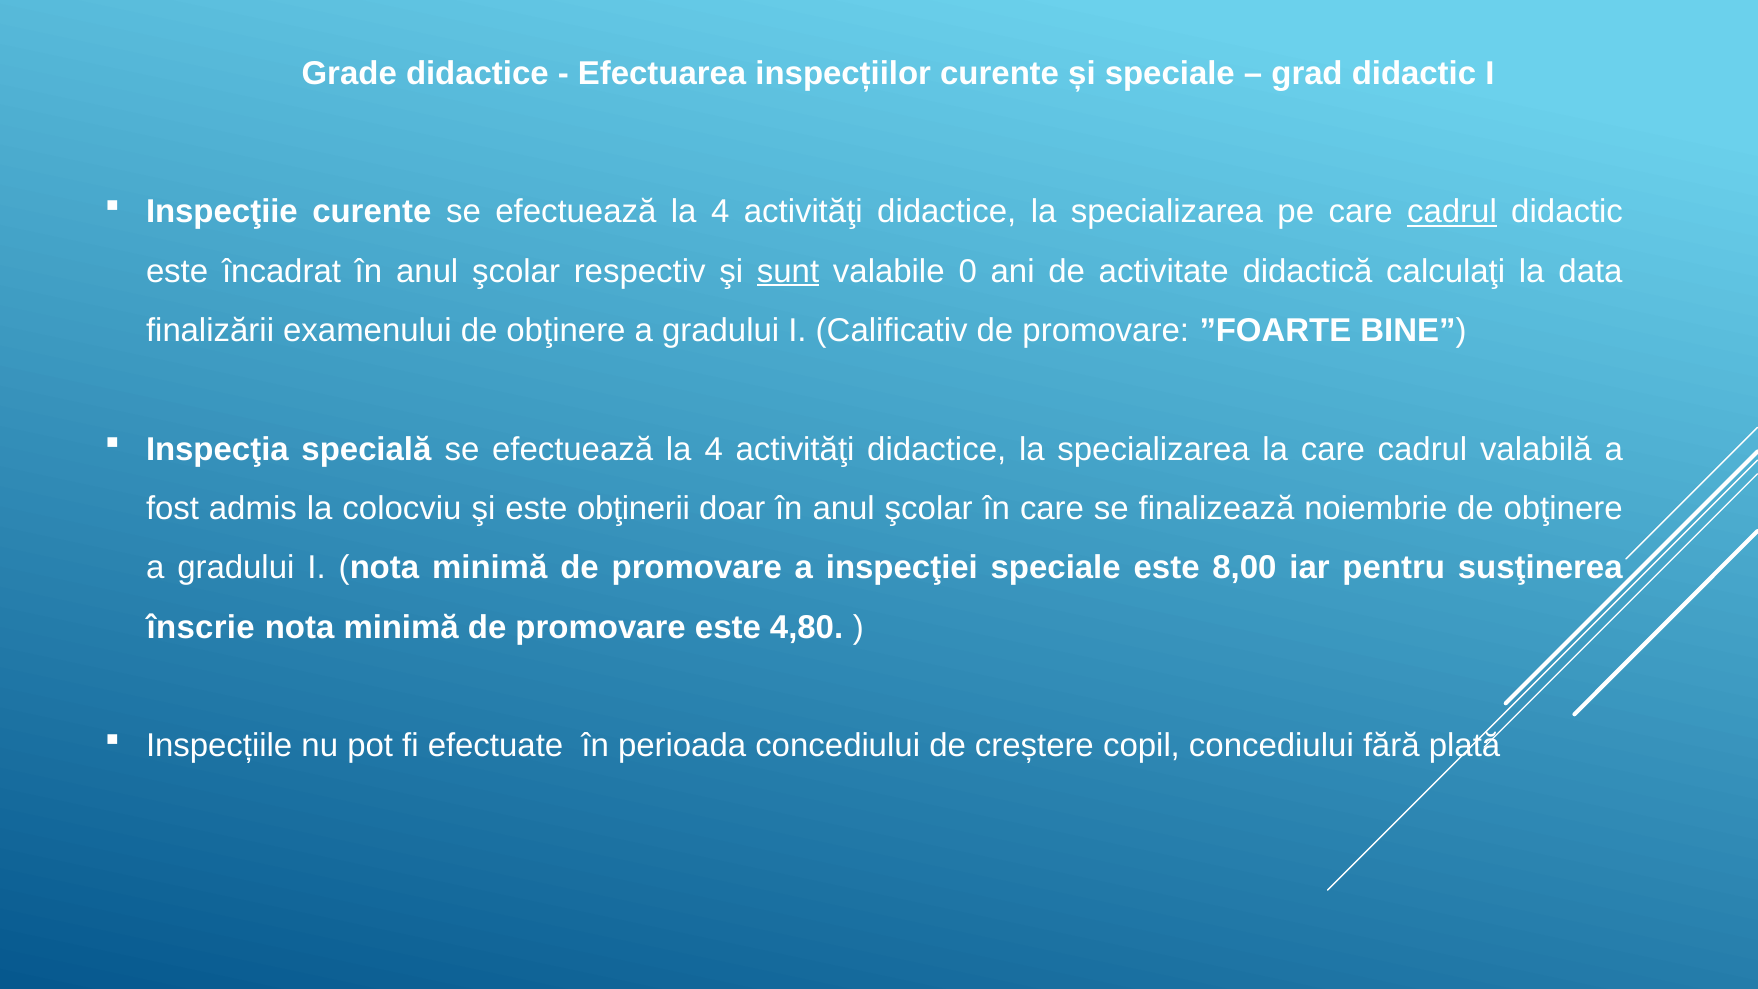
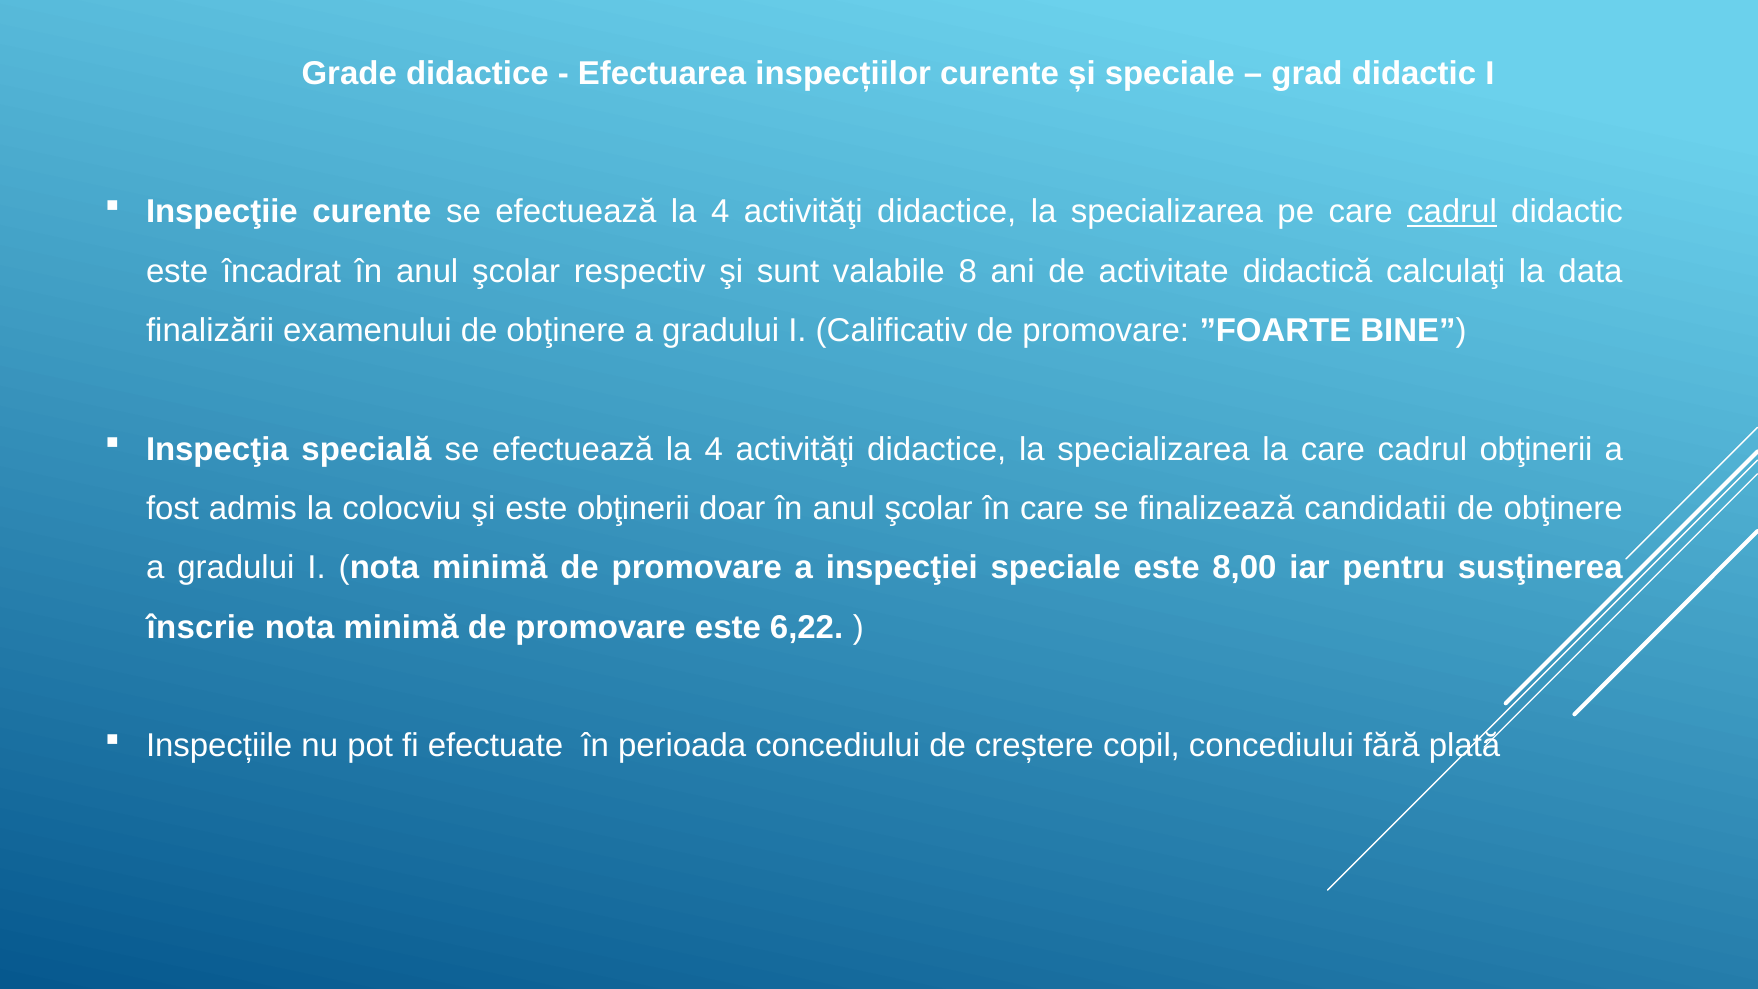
sunt underline: present -> none (788, 271)
0: 0 -> 8 (968, 271)
cadrul valabilă: valabilă -> obţinerii (1536, 449)
noiembrie: noiembrie -> candidatii (1376, 509)
4,80: 4,80 -> 6,22 (807, 627)
